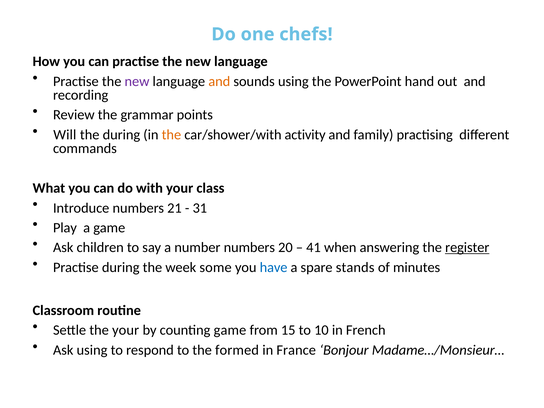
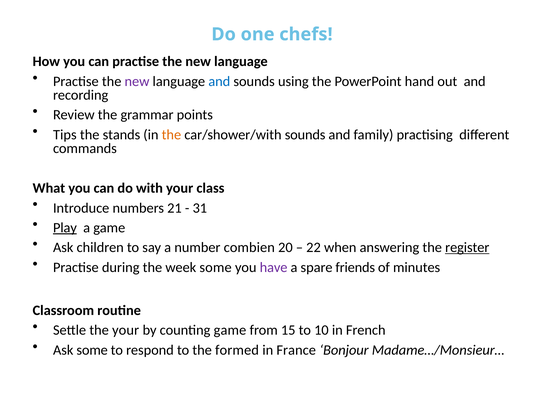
and colour: orange -> blue (219, 81)
Will: Will -> Tips (65, 135)
the during: during -> stands (121, 135)
car/shower/with activity: activity -> sounds (305, 135)
Play underline: none -> present (65, 228)
number numbers: numbers -> combien (249, 248)
41: 41 -> 22 (314, 248)
have colour: blue -> purple (274, 267)
stands: stands -> friends (355, 267)
Ask using: using -> some (92, 350)
